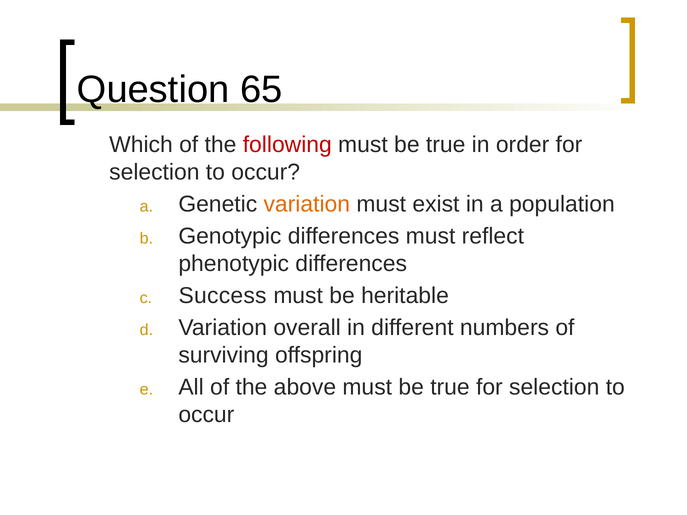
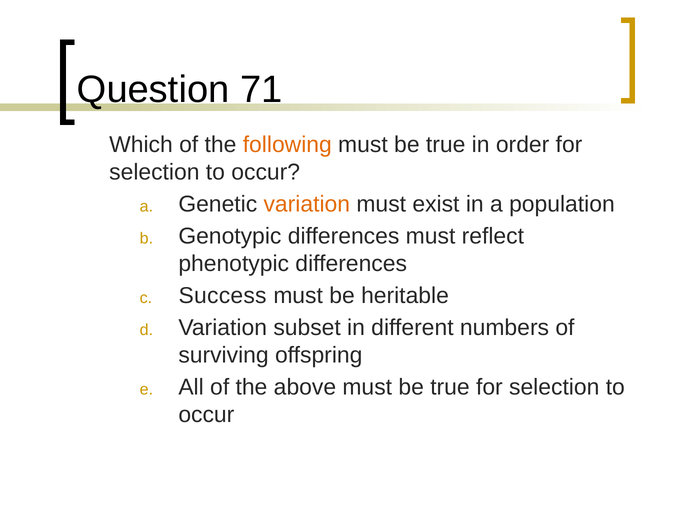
65: 65 -> 71 (261, 90)
following colour: red -> orange (287, 145)
overall: overall -> subset (307, 328)
